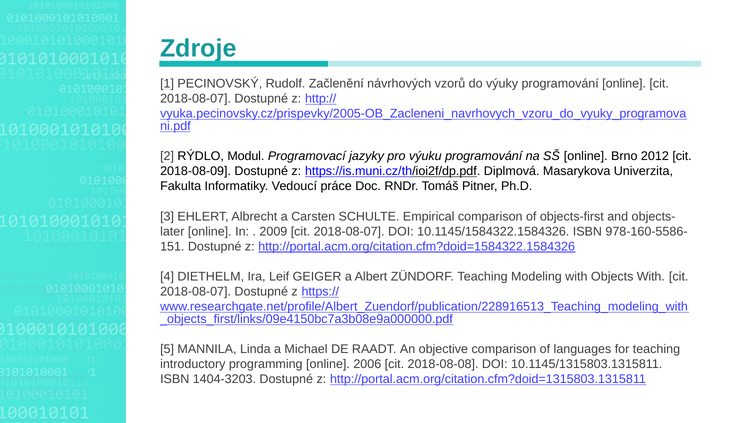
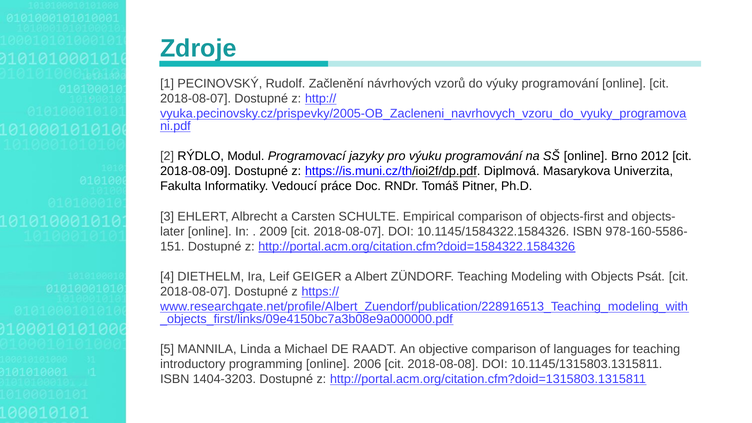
Objects With: With -> Psát (651, 277)
